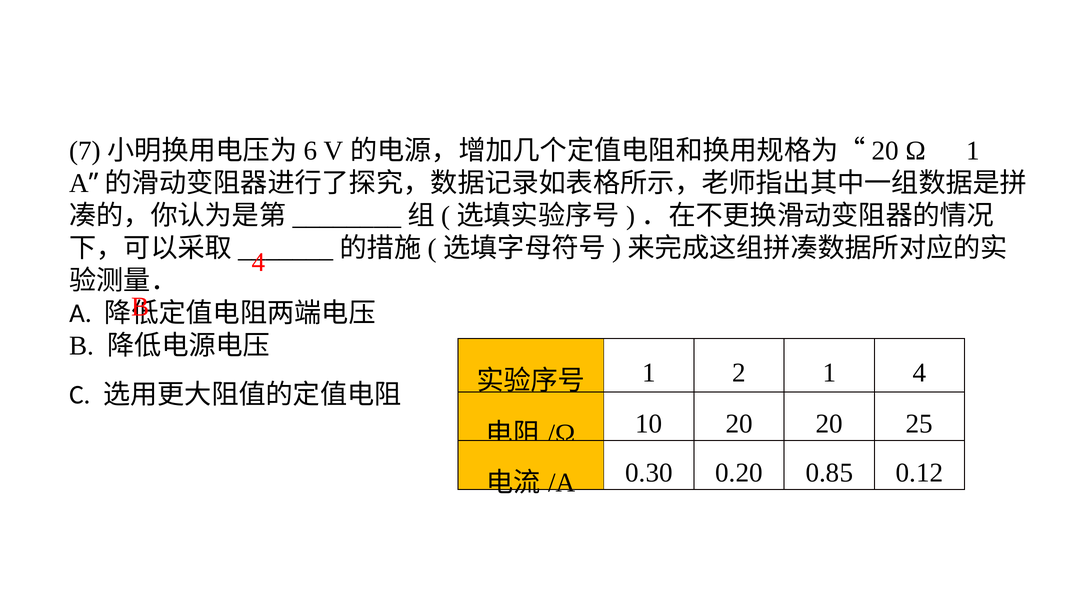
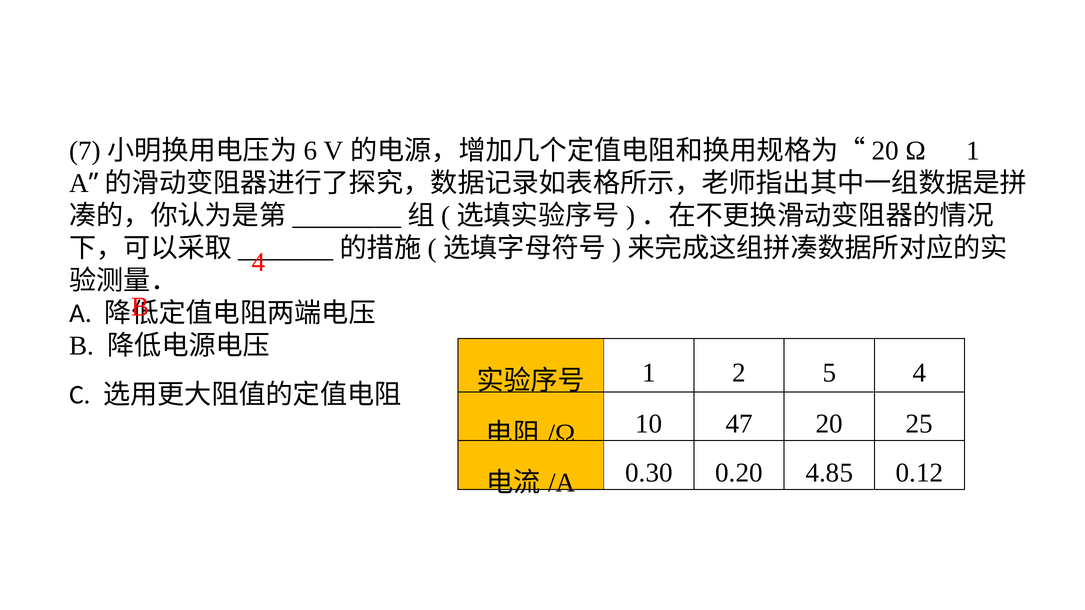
2 1: 1 -> 5 (829, 373)
10 20: 20 -> 47 (739, 424)
0.85: 0.85 -> 4.85 (829, 473)
